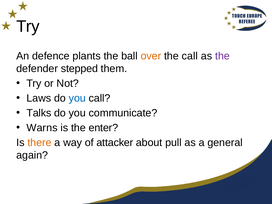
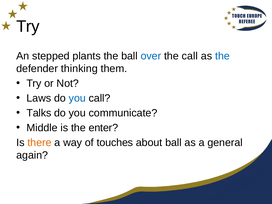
defence: defence -> stepped (51, 56)
over colour: orange -> blue (151, 56)
the colour: purple -> blue (222, 56)
stepped: stepped -> thinking (79, 69)
Warns: Warns -> Middle (42, 128)
attacker: attacker -> touches (115, 143)
about pull: pull -> ball (173, 143)
